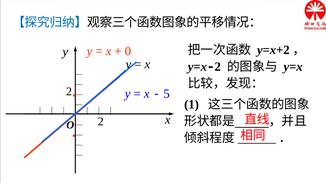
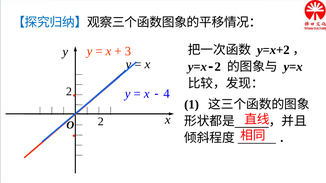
0: 0 -> 3 (128, 51)
5: 5 -> 4 (167, 94)
